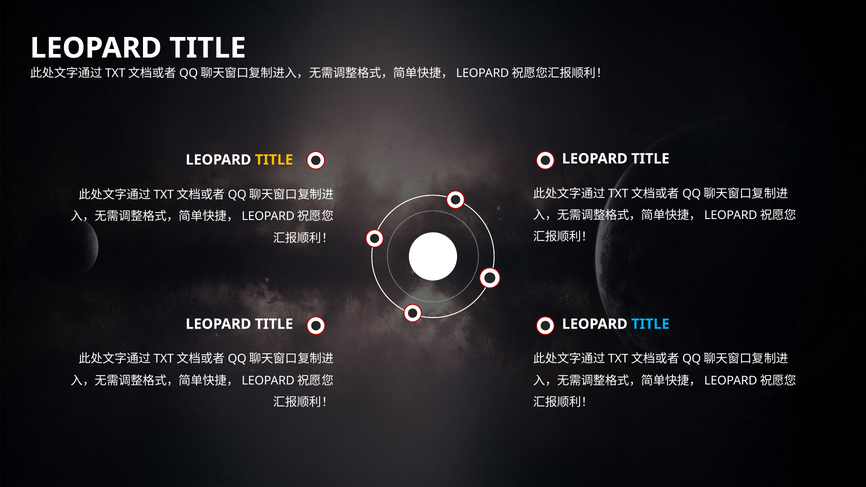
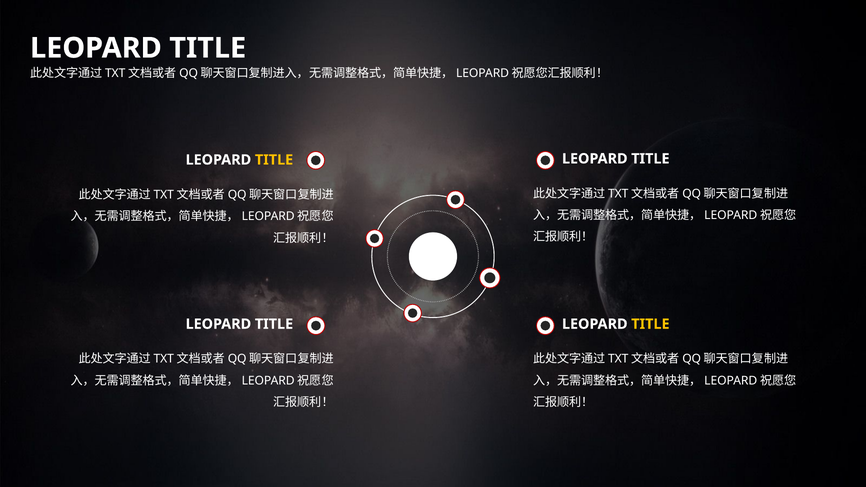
TITLE colour: light blue -> yellow (650, 324)
